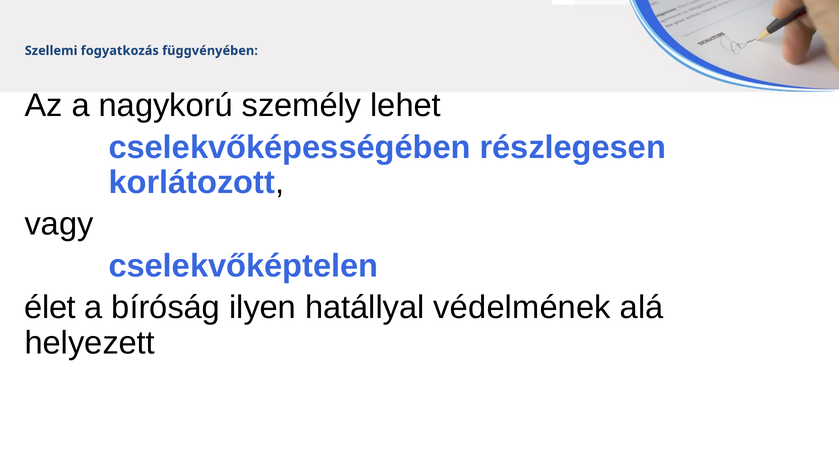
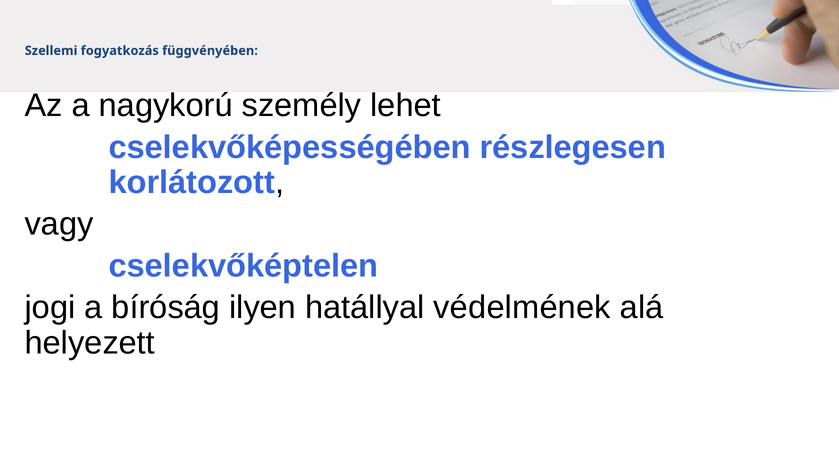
élet: élet -> jogi (50, 308)
